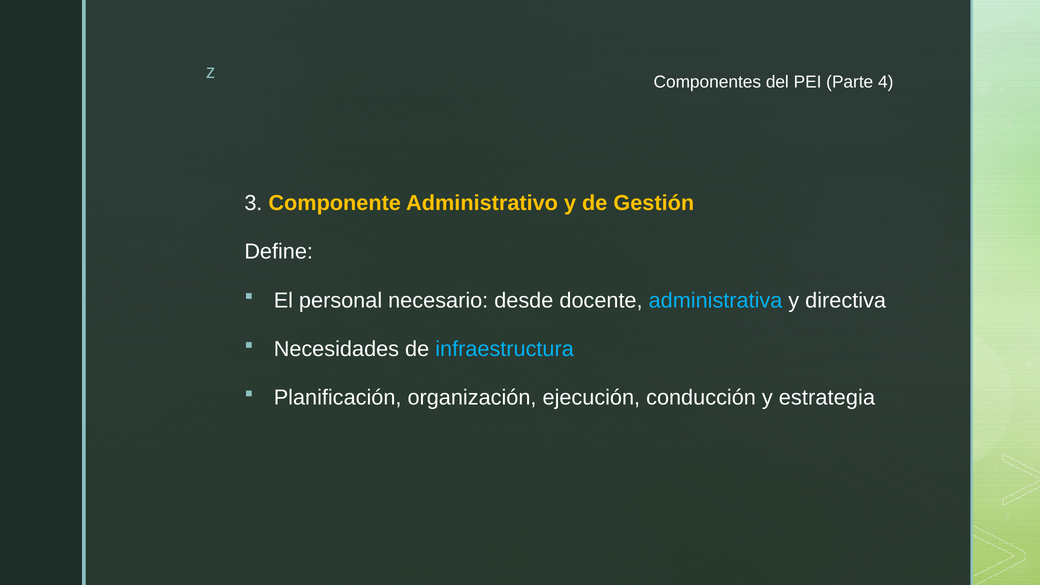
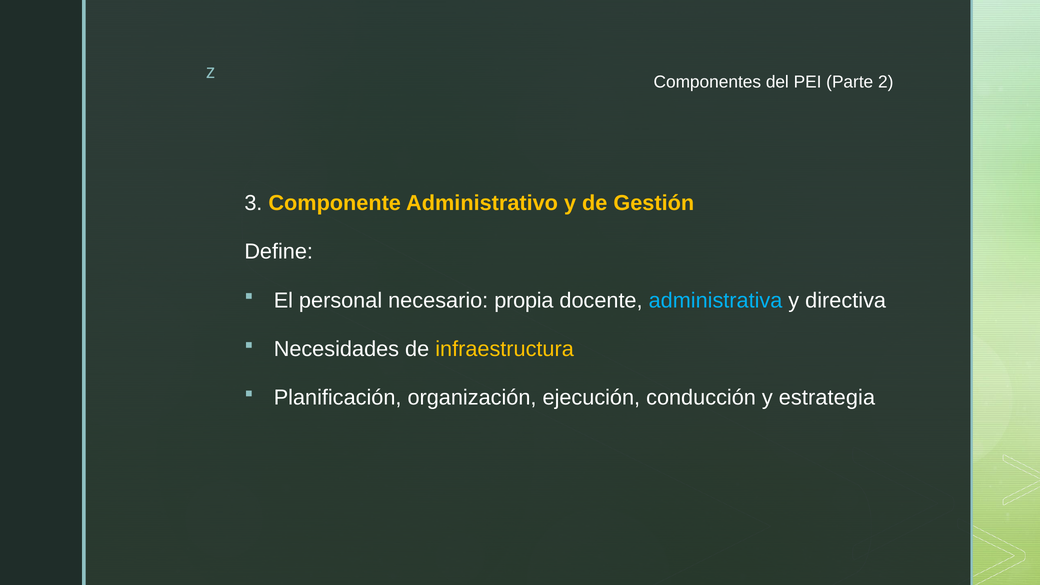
4: 4 -> 2 (886, 82)
desde: desde -> propia (524, 300)
infraestructura colour: light blue -> yellow (505, 349)
